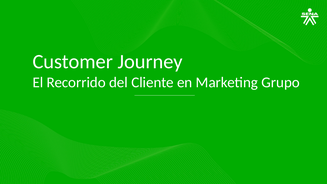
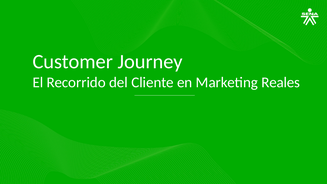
Grupo: Grupo -> Reales (281, 82)
